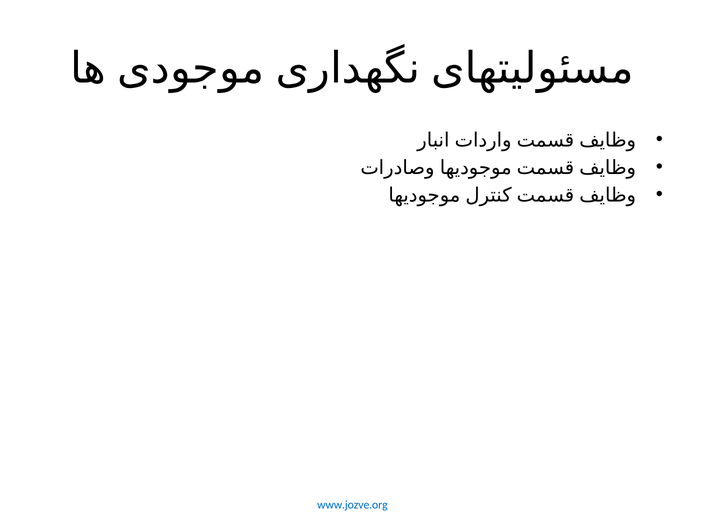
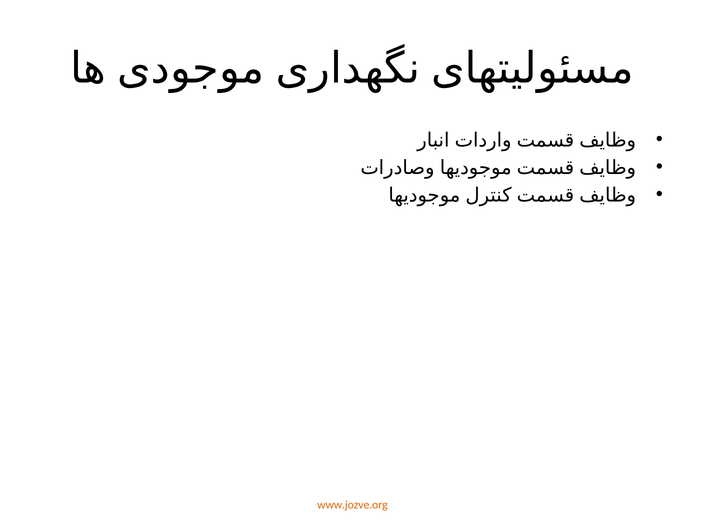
www.jozve.org colour: blue -> orange (352, 505)
